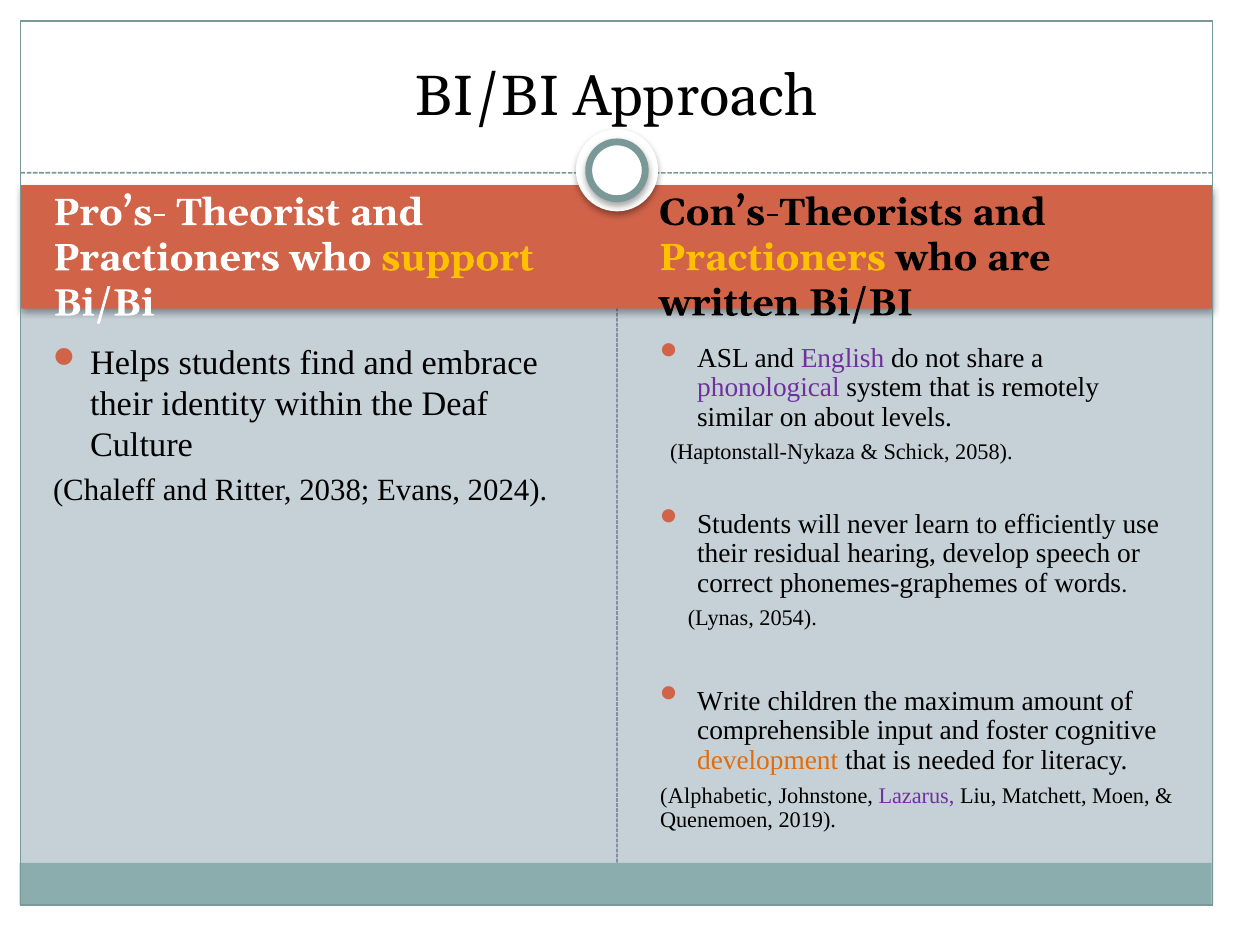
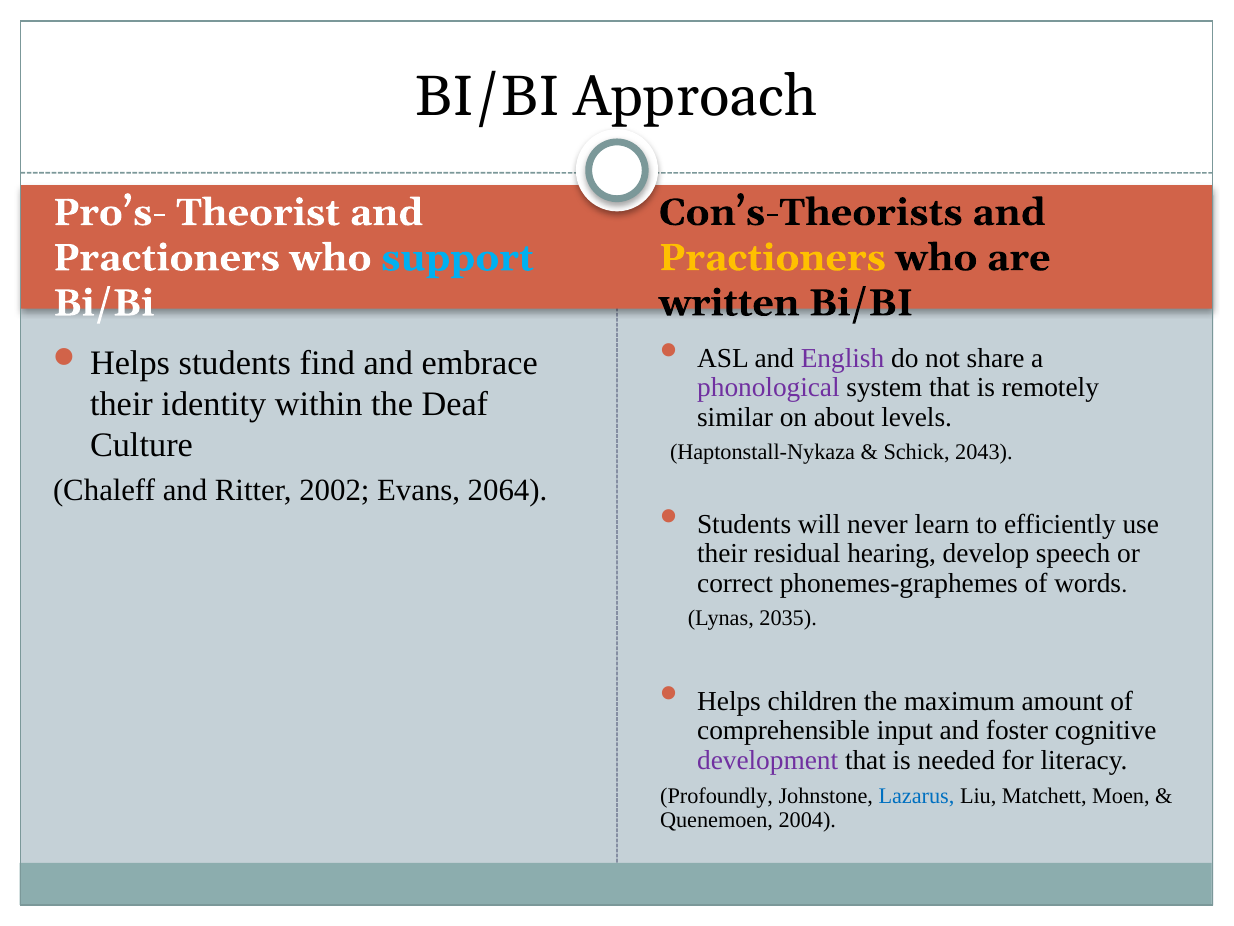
support colour: yellow -> light blue (457, 258)
2058: 2058 -> 2043 (984, 452)
2038: 2038 -> 2002 (334, 490)
2024: 2024 -> 2064 (508, 490)
2054: 2054 -> 2035 (788, 618)
Write: Write -> Helps (729, 701)
development colour: orange -> purple (768, 760)
Alphabetic: Alphabetic -> Profoundly (717, 795)
Lazarus colour: purple -> blue (917, 795)
2019: 2019 -> 2004 (807, 819)
